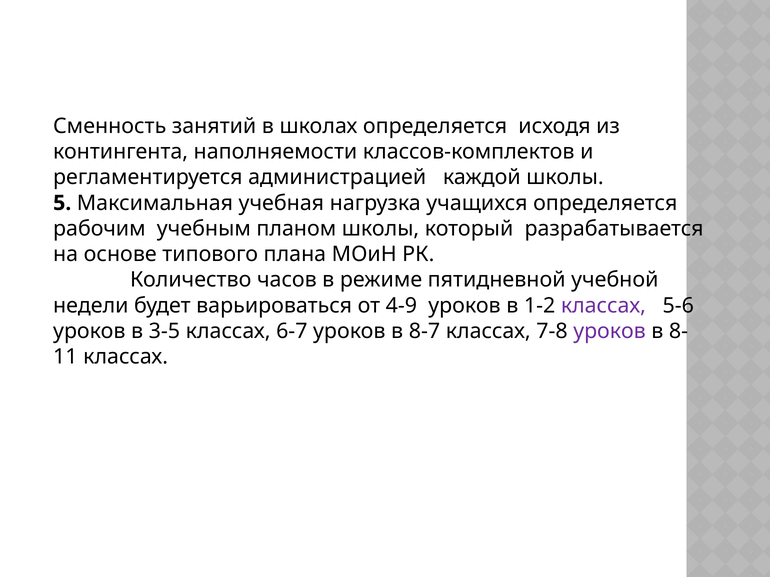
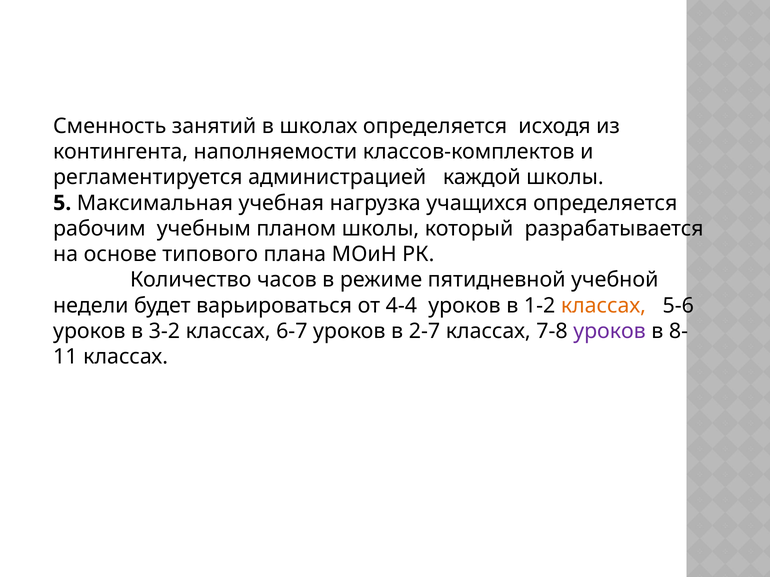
4-9: 4-9 -> 4-4 (401, 306)
классах colour: purple -> orange (603, 306)
3-5: 3-5 -> 3-2 (164, 332)
8-7: 8-7 -> 2-7 (424, 332)
